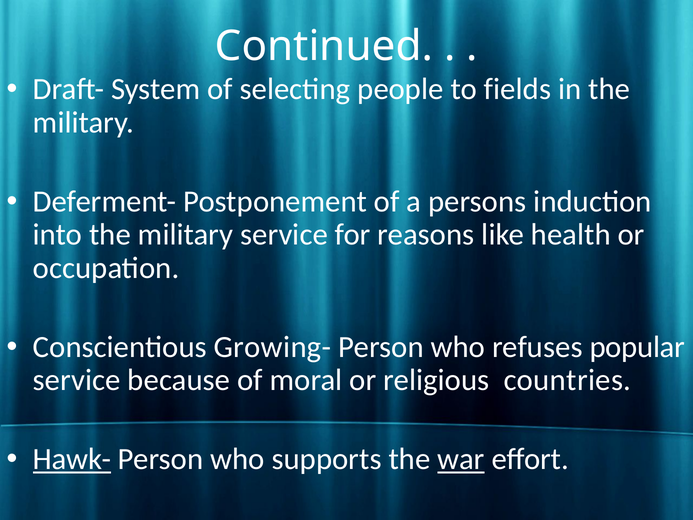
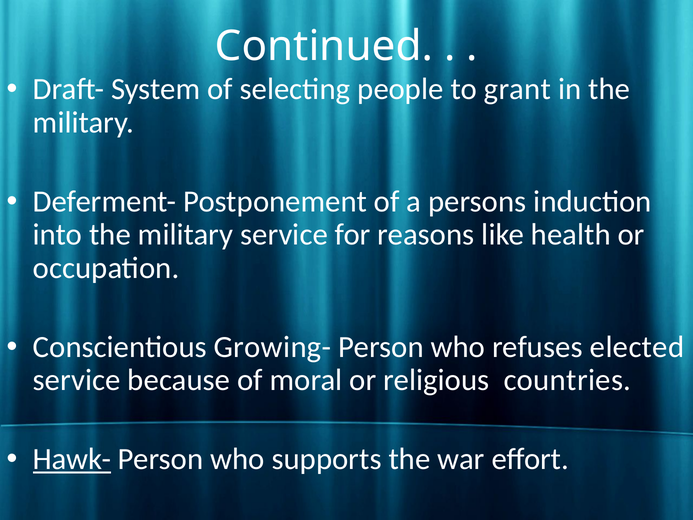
fields: fields -> grant (517, 89)
popular: popular -> elected (637, 347)
war underline: present -> none (461, 459)
